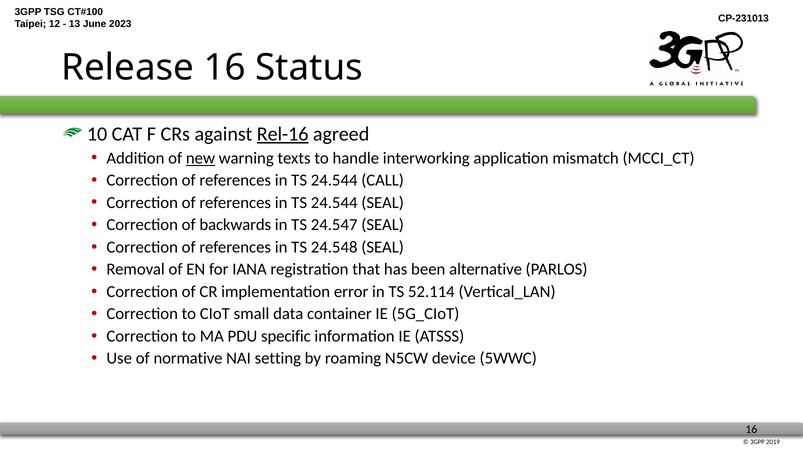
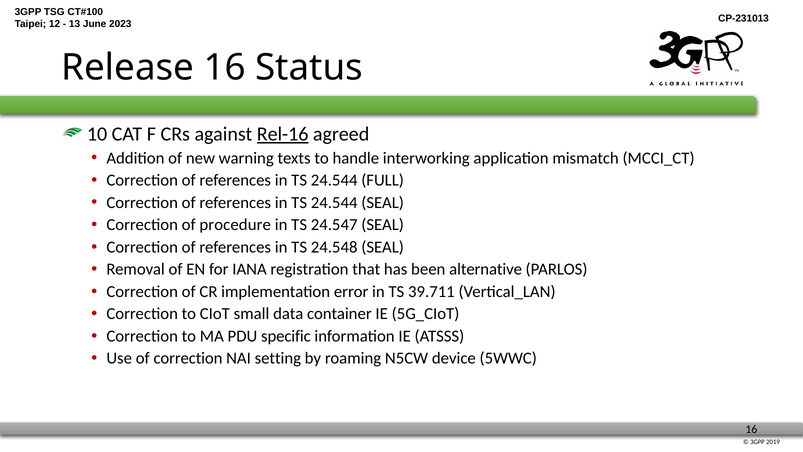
new underline: present -> none (200, 158)
CALL: CALL -> FULL (383, 180)
backwards: backwards -> procedure (235, 225)
52.114: 52.114 -> 39.711 (431, 291)
of normative: normative -> correction (188, 358)
